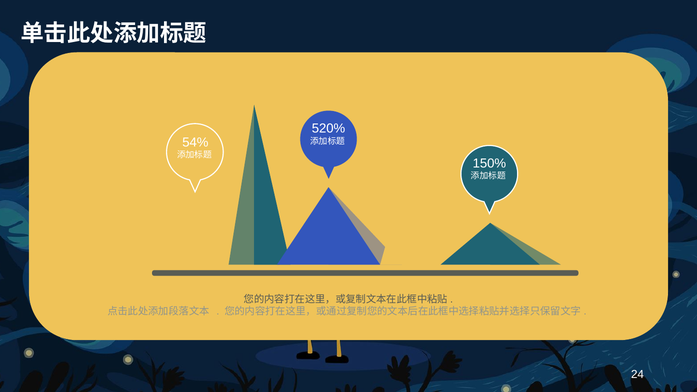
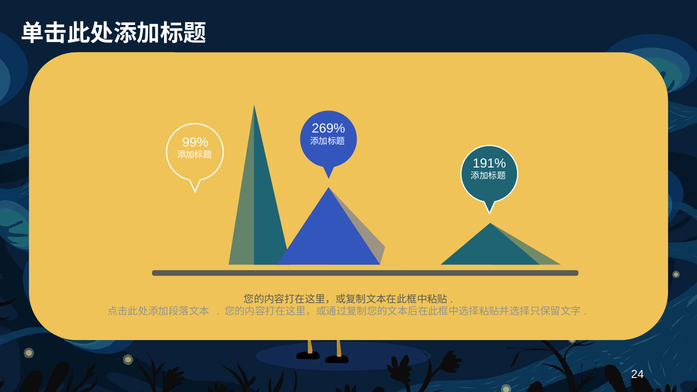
520%: 520% -> 269% (329, 129)
54%: 54% -> 99% (195, 142)
150%: 150% -> 191% (489, 163)
